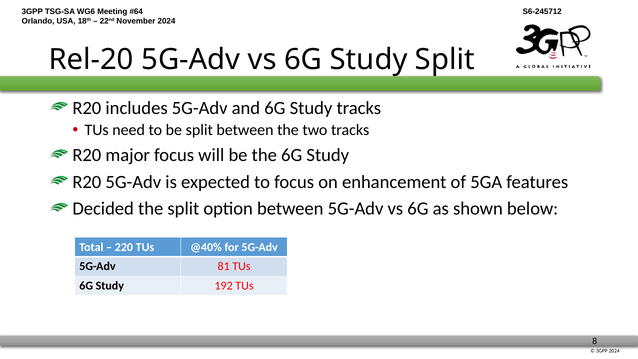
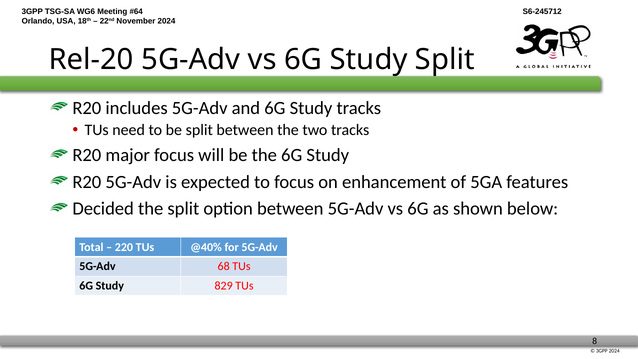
81: 81 -> 68 (224, 266)
192: 192 -> 829 (224, 286)
